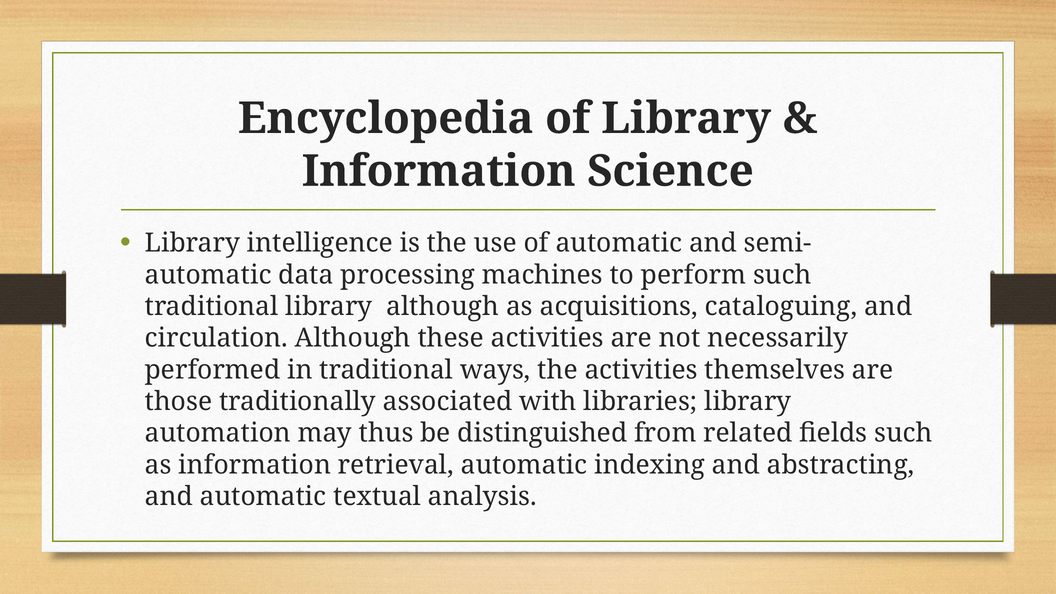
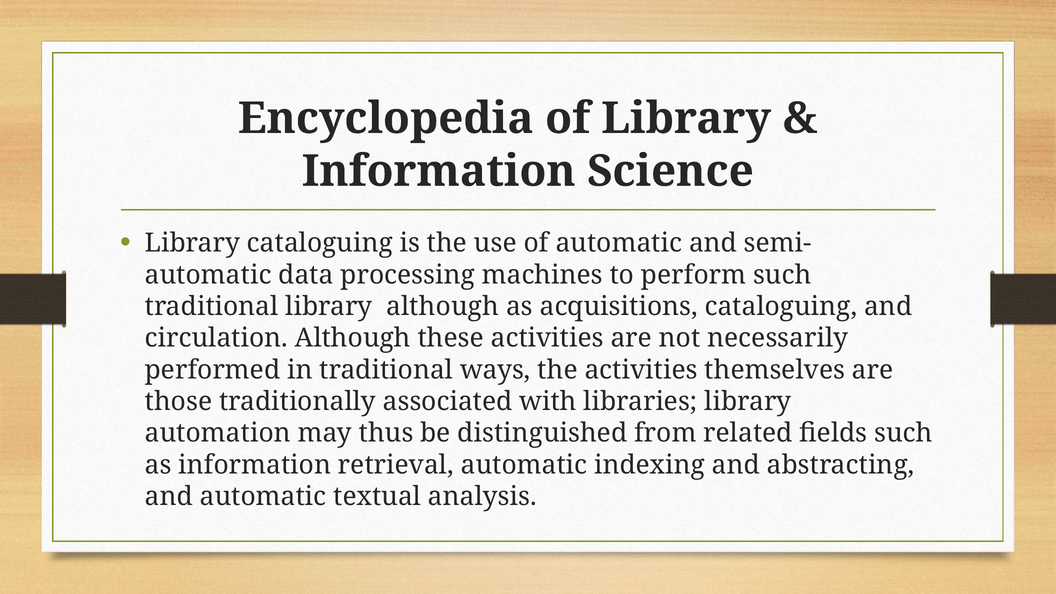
Library intelligence: intelligence -> cataloguing (320, 243)
